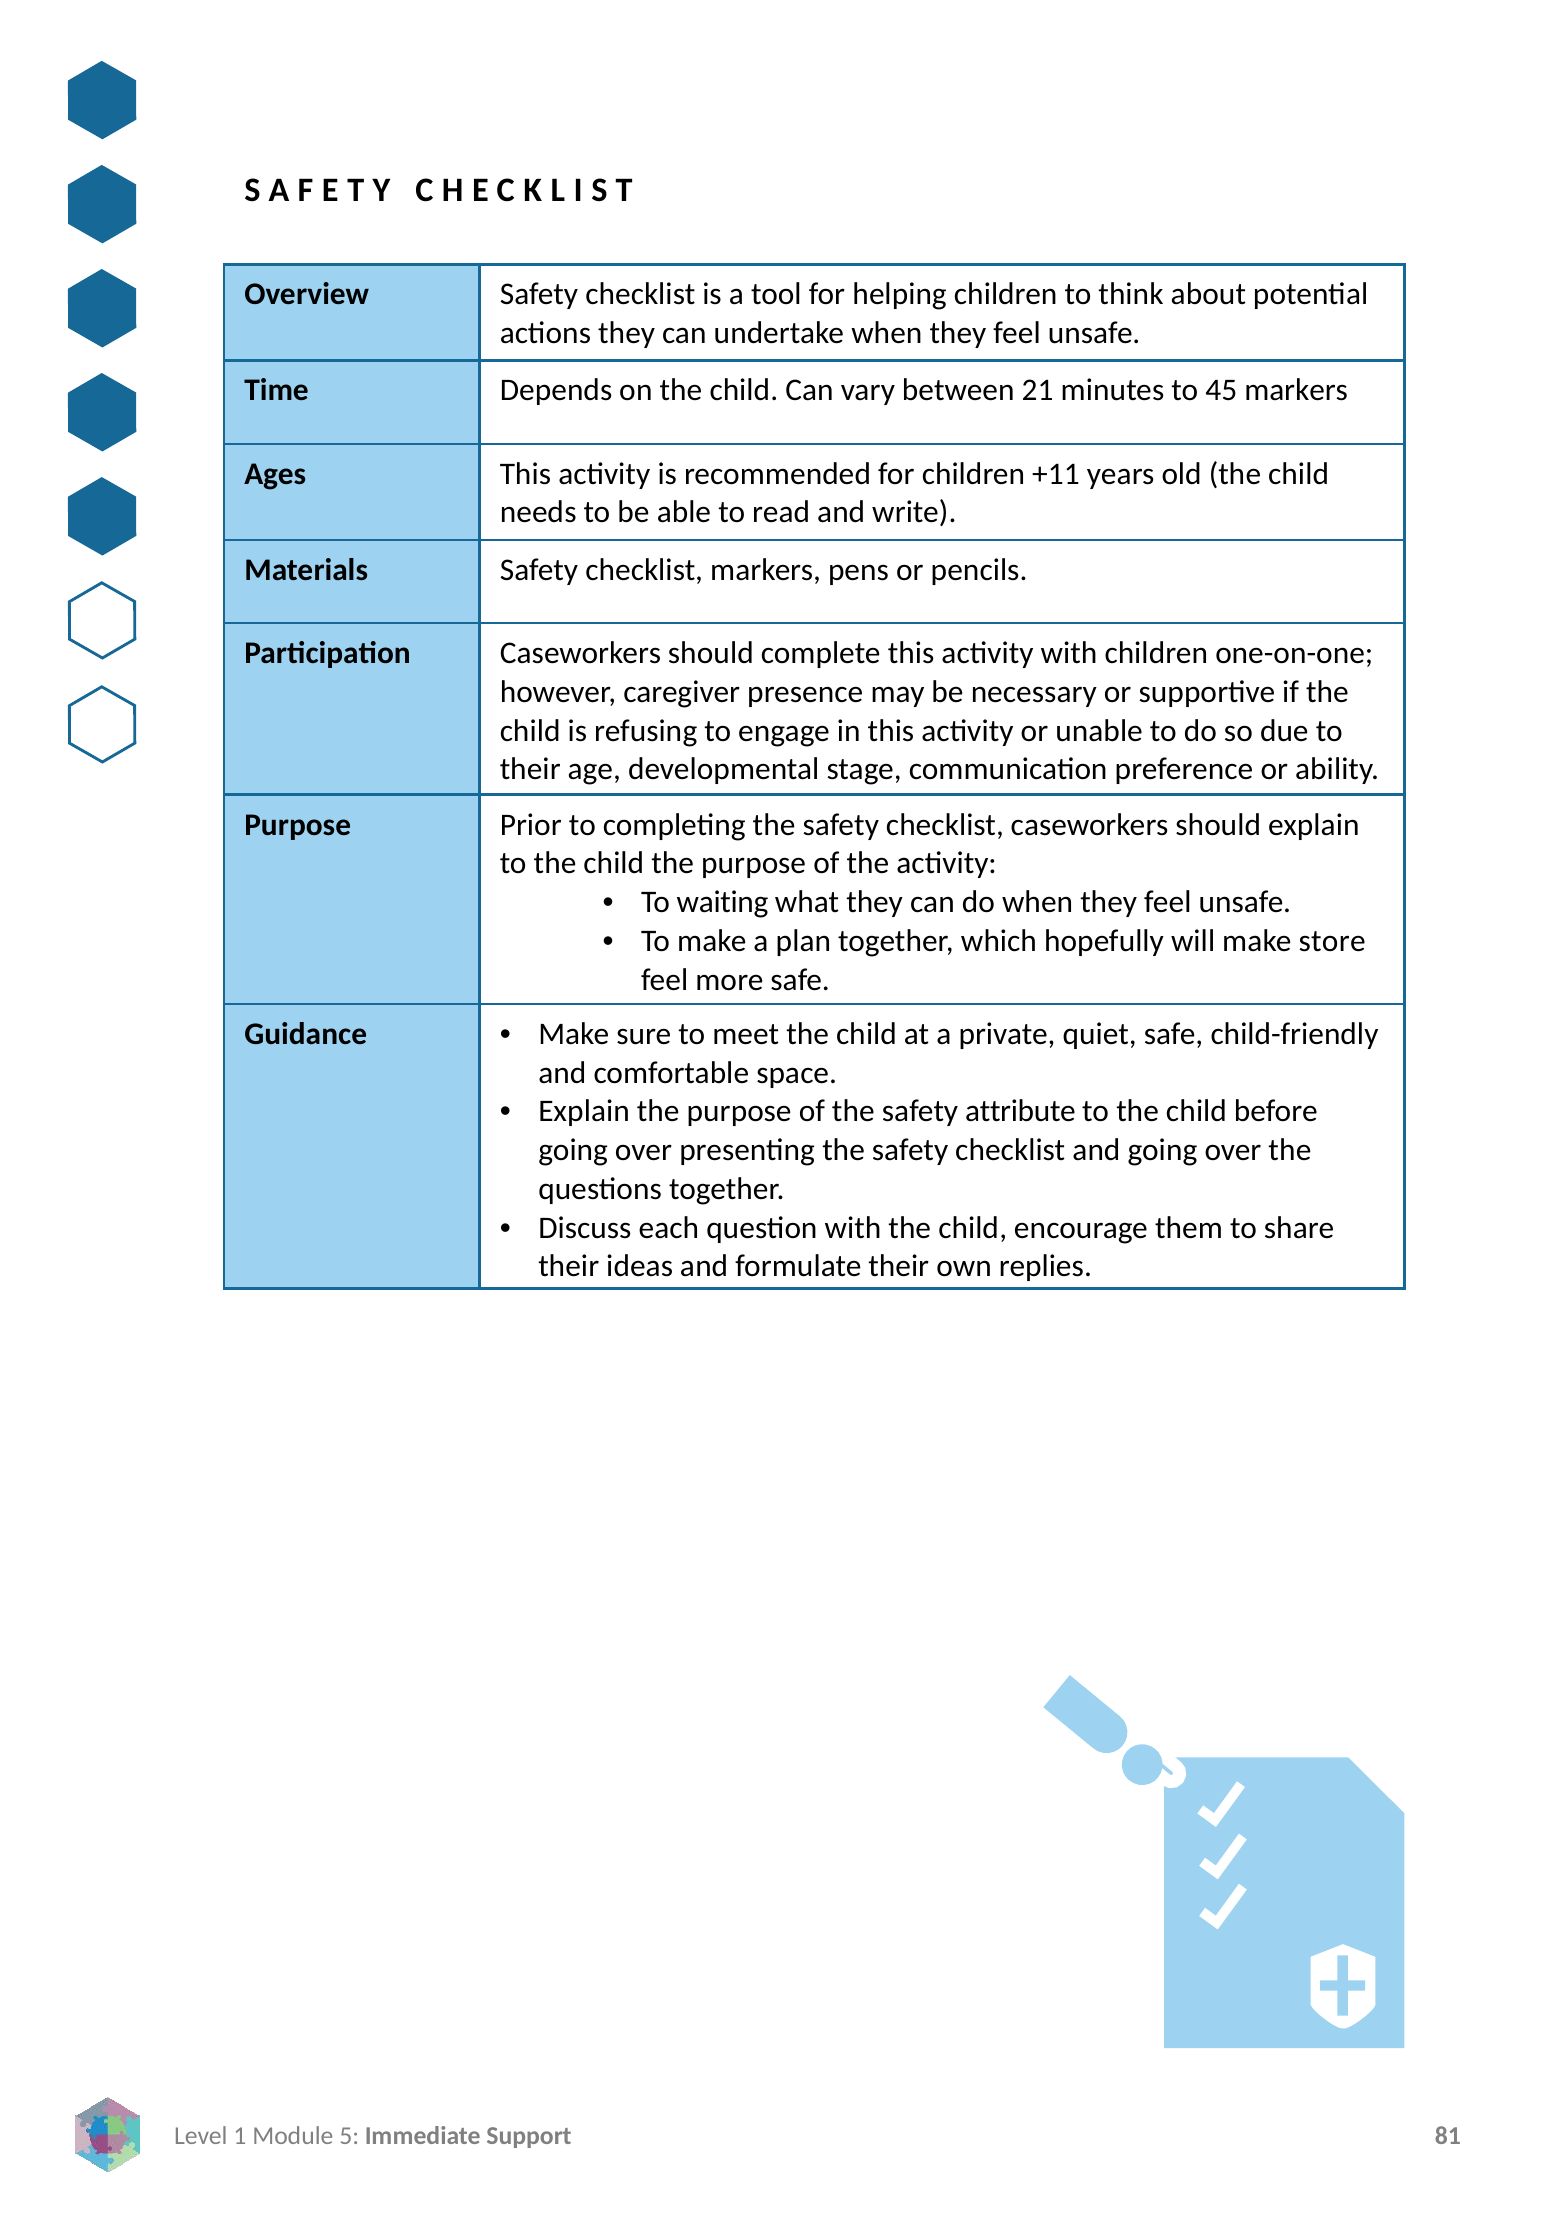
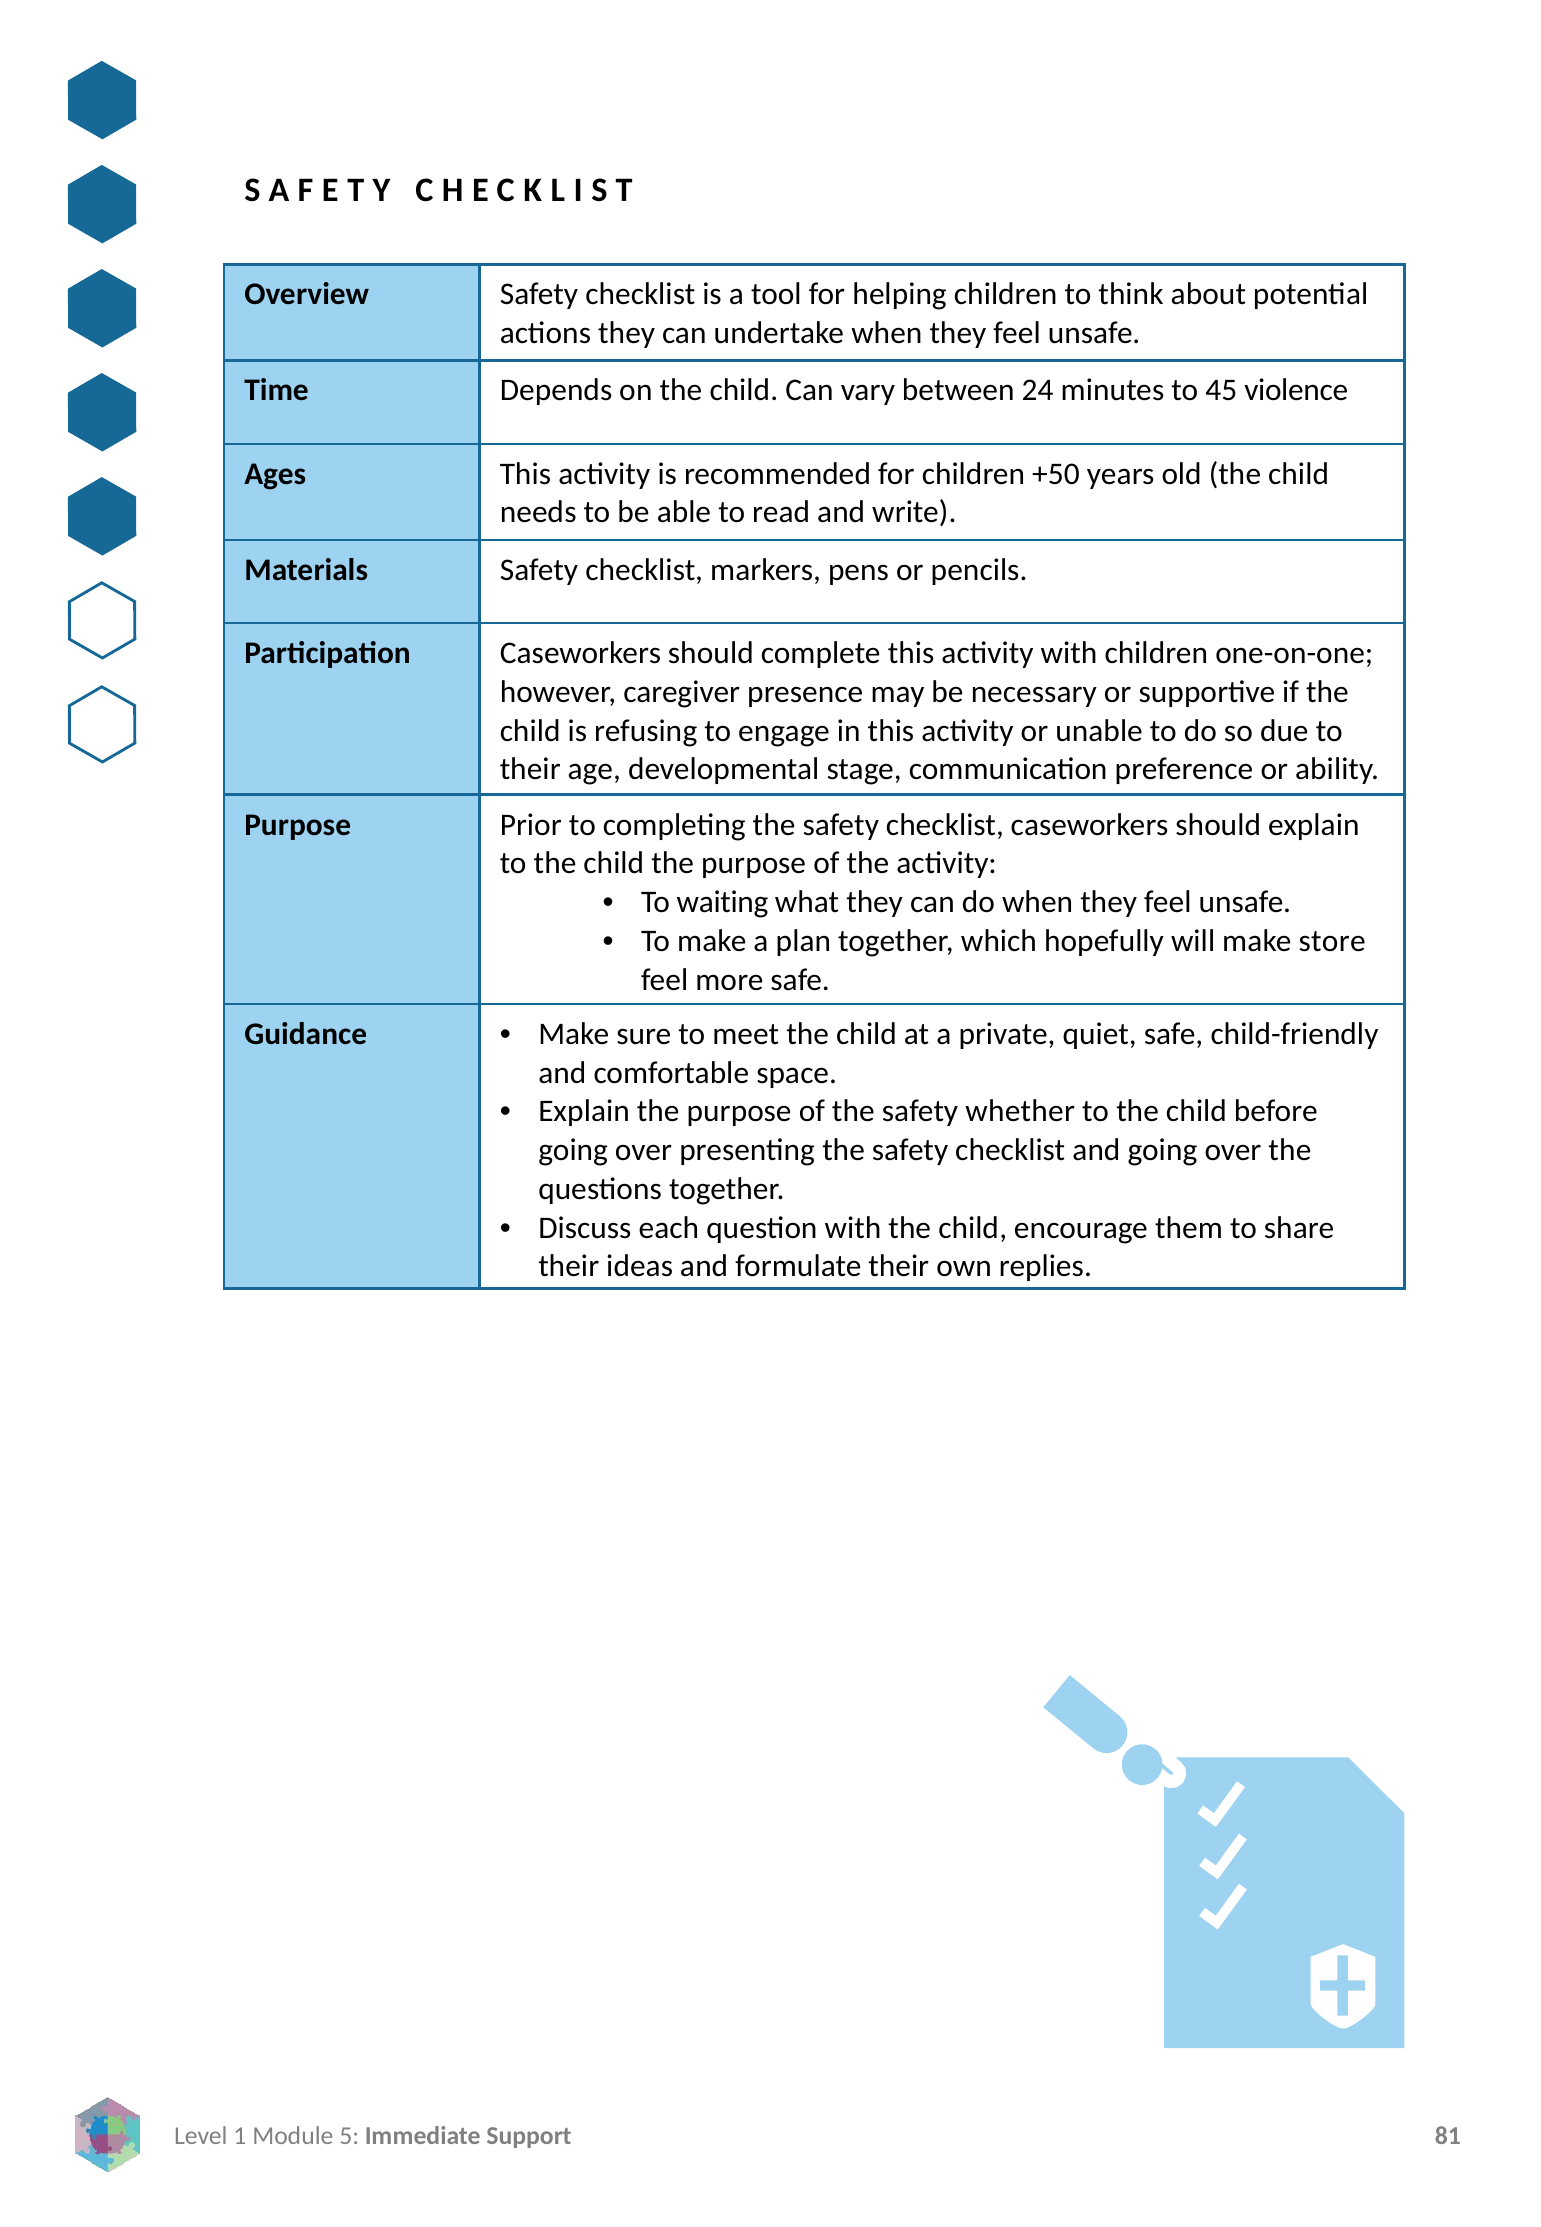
21: 21 -> 24 (1038, 390)
45 markers: markers -> violence (1296, 390)
+11: +11 -> +50 (1056, 474)
attribute: attribute -> whether (1020, 1111)
